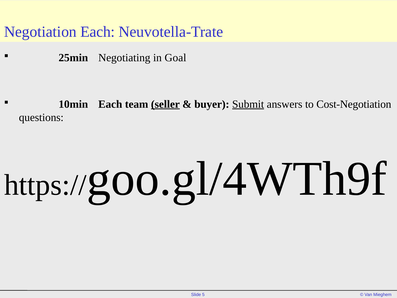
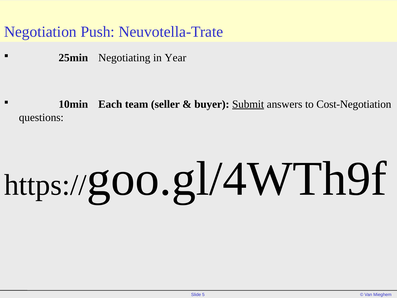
Negotiation Each: Each -> Push (98, 32)
Goal: Goal -> Year (175, 58)
seller underline: present -> none (165, 104)
